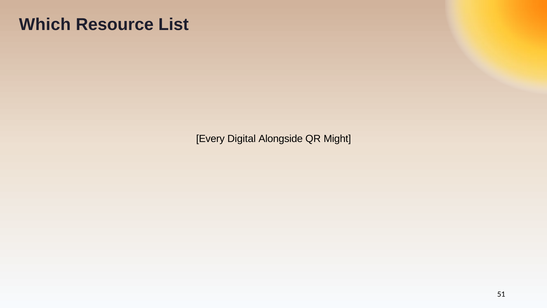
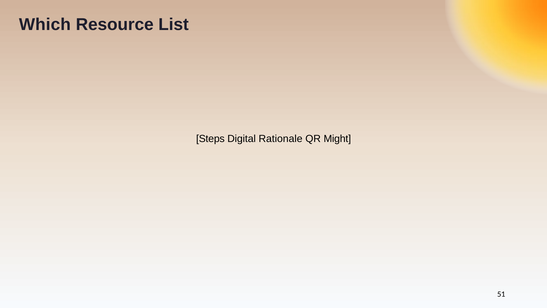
Every: Every -> Steps (210, 139)
Alongside: Alongside -> Rationale (281, 139)
